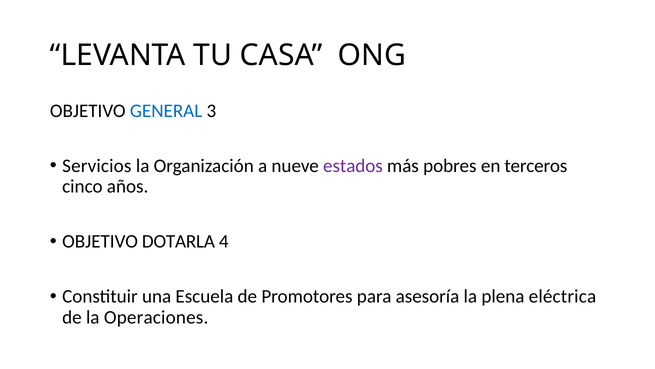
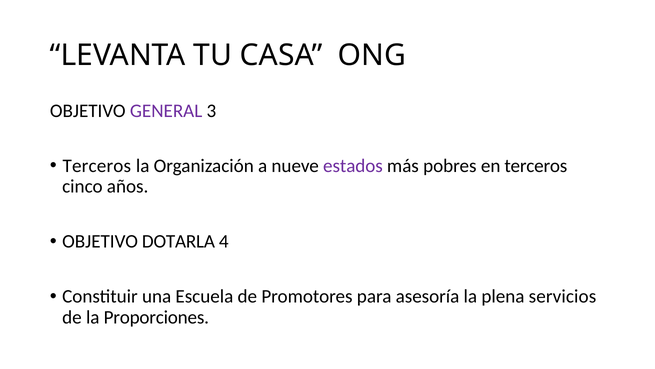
GENERAL colour: blue -> purple (166, 111)
Servicios: Servicios -> Terceros (97, 166)
eléctrica: eléctrica -> servicios (562, 296)
Operaciones: Operaciones -> Proporciones (156, 317)
